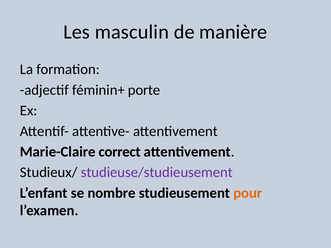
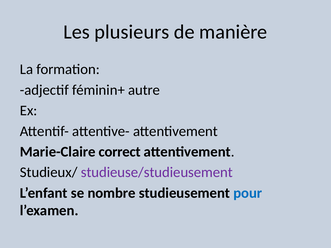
masculin: masculin -> plusieurs (132, 32)
porte: porte -> autre (144, 90)
pour colour: orange -> blue (248, 193)
